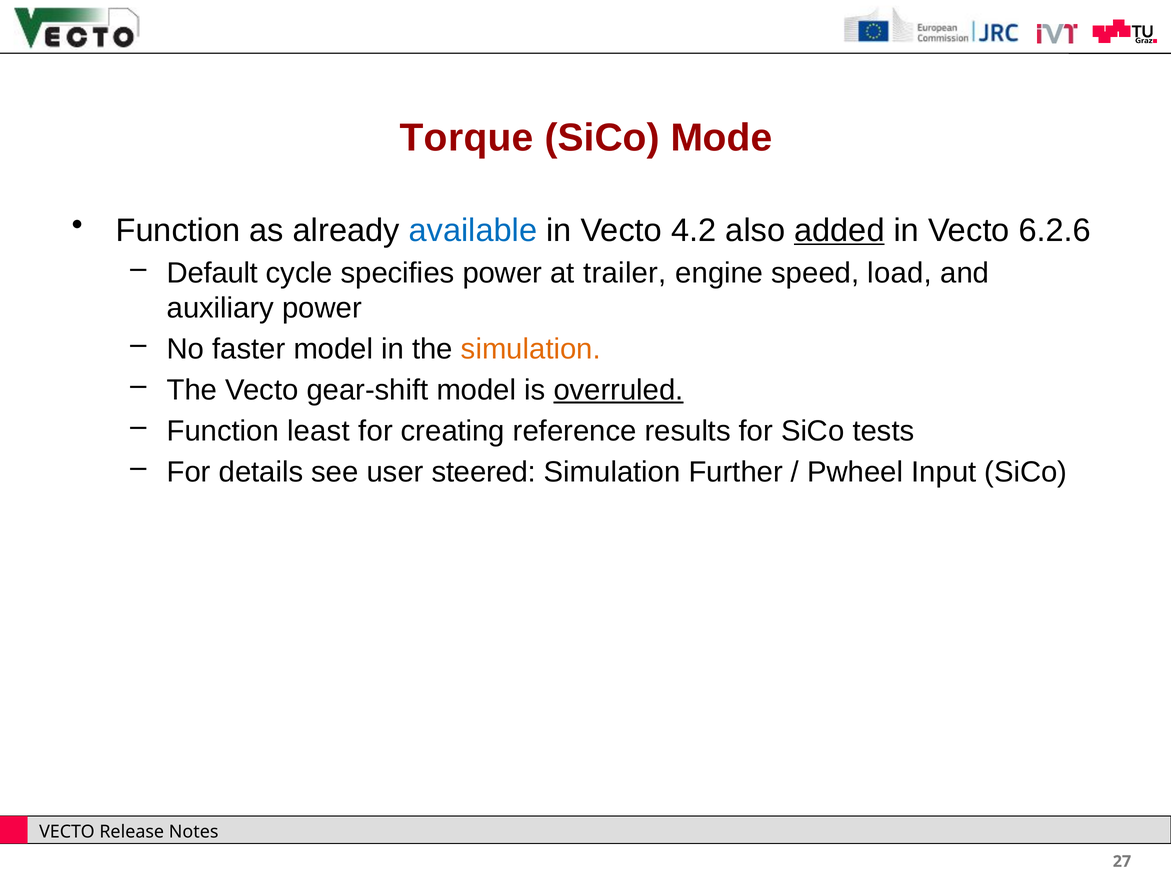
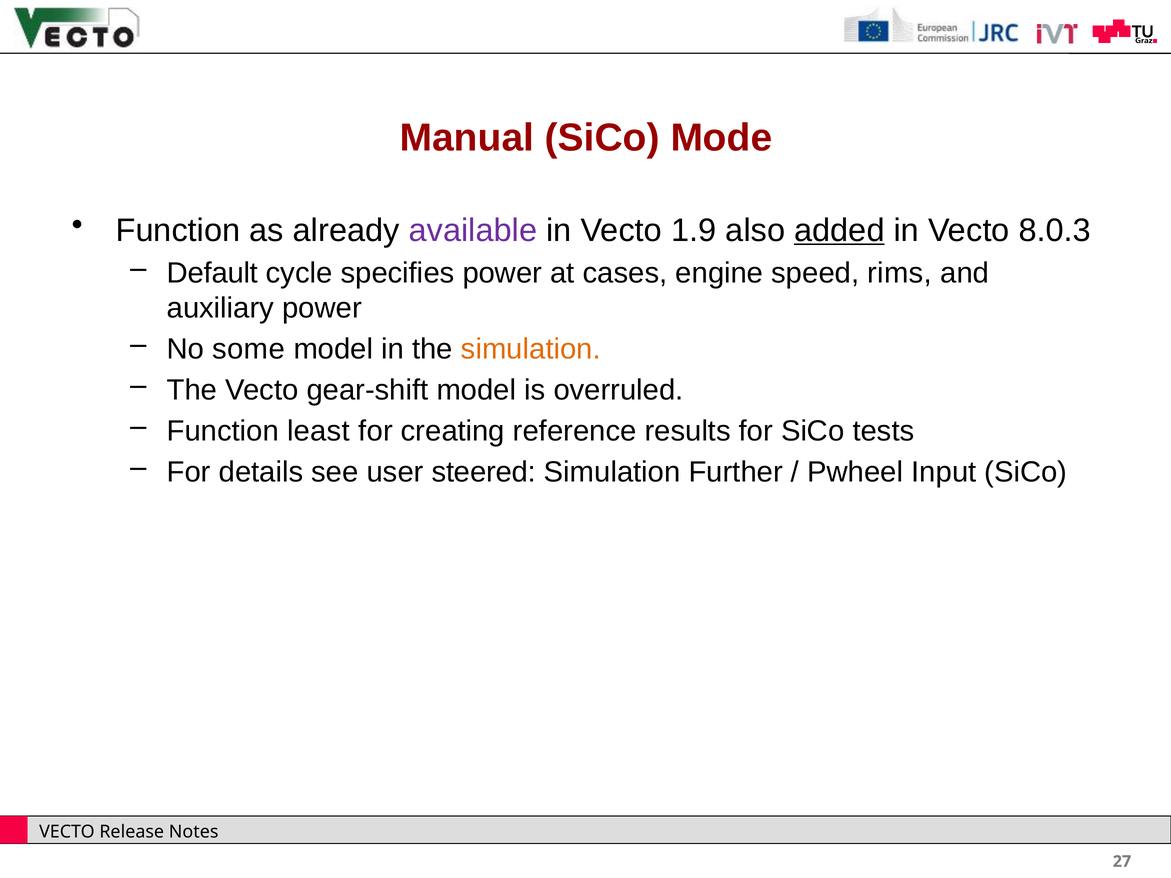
Torque: Torque -> Manual (467, 138)
available colour: blue -> purple (473, 230)
4.2: 4.2 -> 1.9 (694, 230)
6.2.6: 6.2.6 -> 8.0.3 (1055, 230)
trailer: trailer -> cases (625, 273)
load: load -> rims (900, 273)
faster: faster -> some (249, 349)
overruled underline: present -> none (619, 390)
